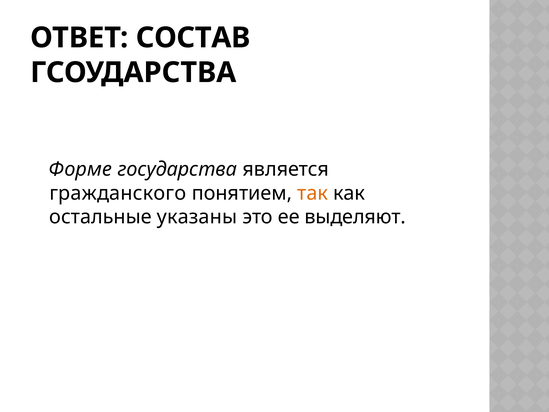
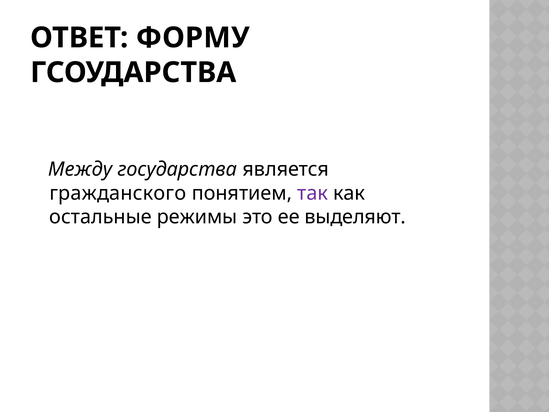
СОСТАВ: СОСТАВ -> ФОРМУ (193, 38)
Форме: Форме -> Между (80, 169)
так colour: orange -> purple (313, 193)
указаны: указаны -> режимы (197, 217)
